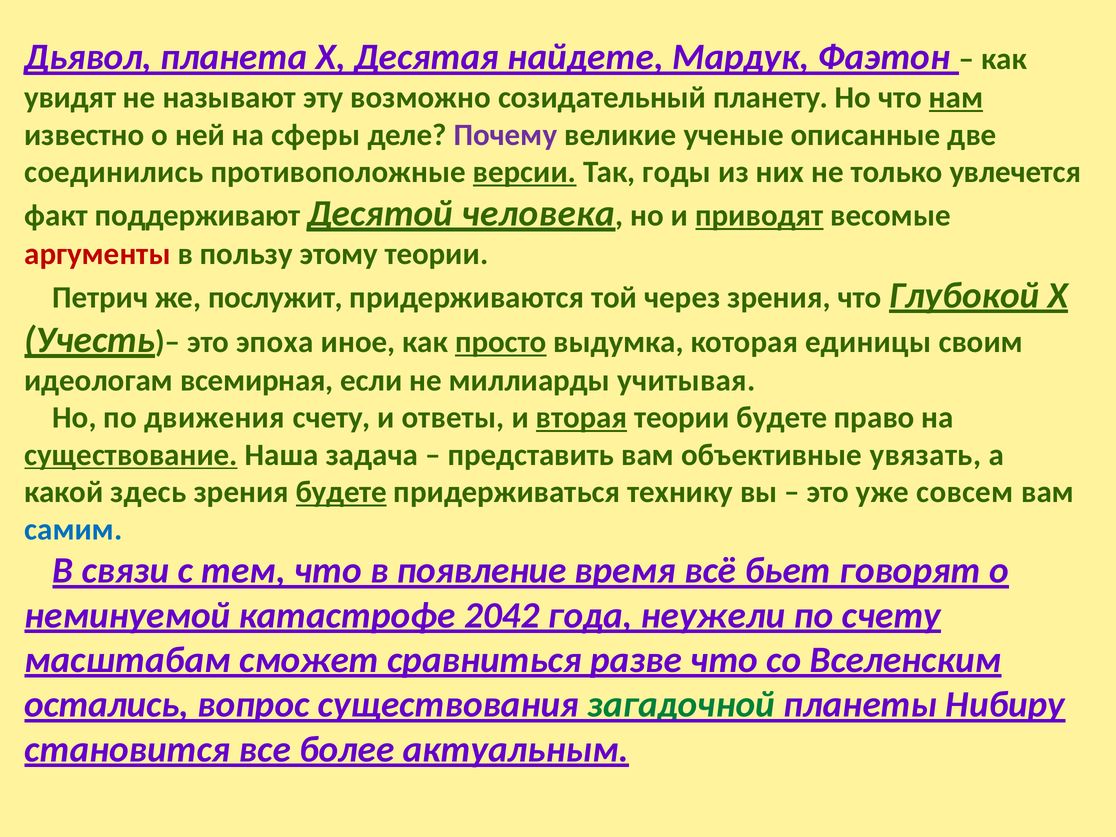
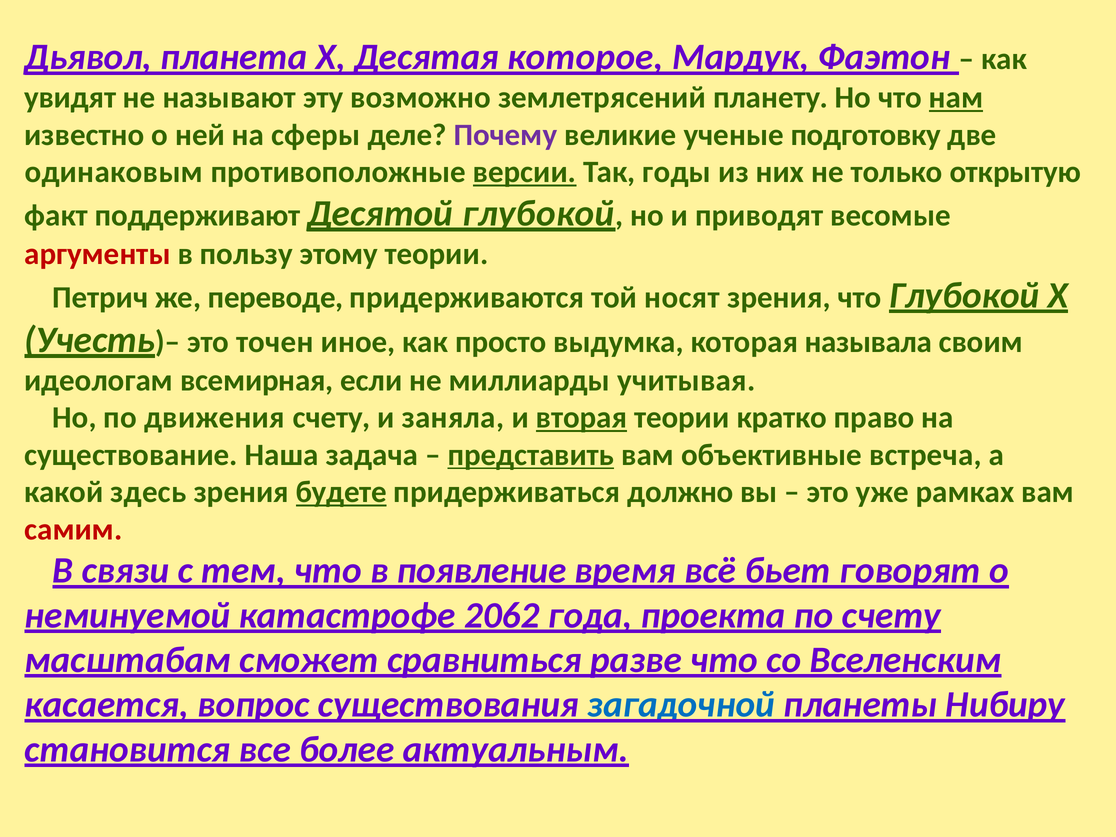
найдете: найдете -> которое (585, 57)
созидательный: созидательный -> землетрясений (602, 98)
описанные: описанные -> подготовку (866, 135)
соединились: соединились -> одинаковым (114, 172)
увлечется: увлечется -> открытую (1015, 172)
Десятой человека: человека -> глубокой (538, 213)
приводят underline: present -> none (759, 216)
послужит: послужит -> переводе (276, 297)
через: через -> носят (682, 297)
эпоха: эпоха -> точен (275, 342)
просто underline: present -> none (501, 342)
единицы: единицы -> называла (868, 342)
ответы: ответы -> заняла (453, 418)
теории будете: будете -> кратко (782, 418)
существование underline: present -> none (131, 455)
представить underline: none -> present (531, 455)
увязать: увязать -> встреча (925, 455)
технику: технику -> должно (680, 492)
совсем: совсем -> рамках (965, 492)
самим colour: blue -> red (73, 529)
2042: 2042 -> 2062 (502, 615)
неужели: неужели -> проекта (713, 615)
остались: остались -> касается (107, 705)
загадочной colour: green -> blue (681, 705)
